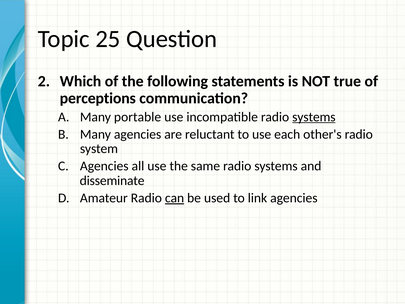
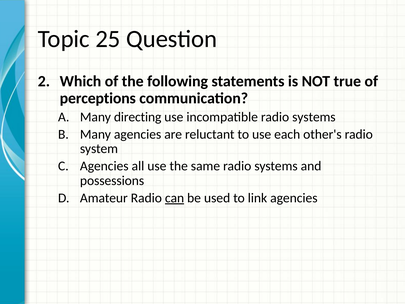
portable: portable -> directing (138, 117)
systems underline: present -> none (314, 117)
disseminate: disseminate -> possessions (112, 181)
